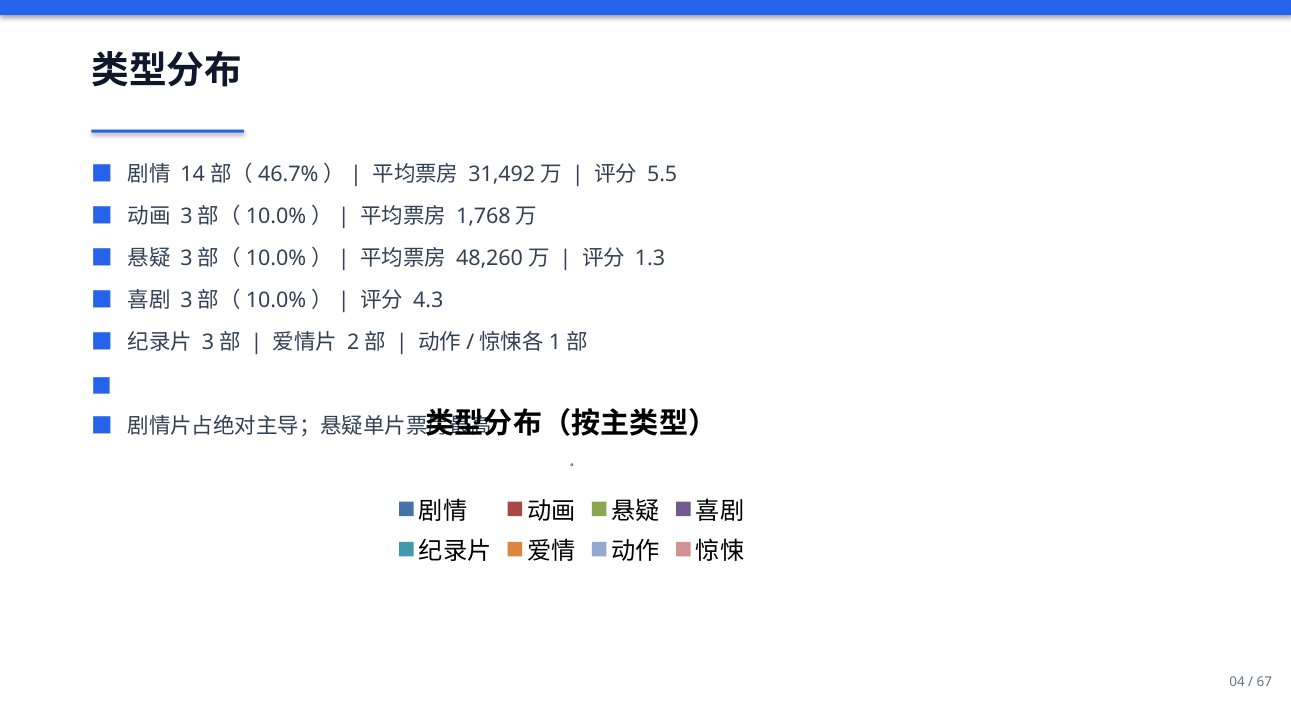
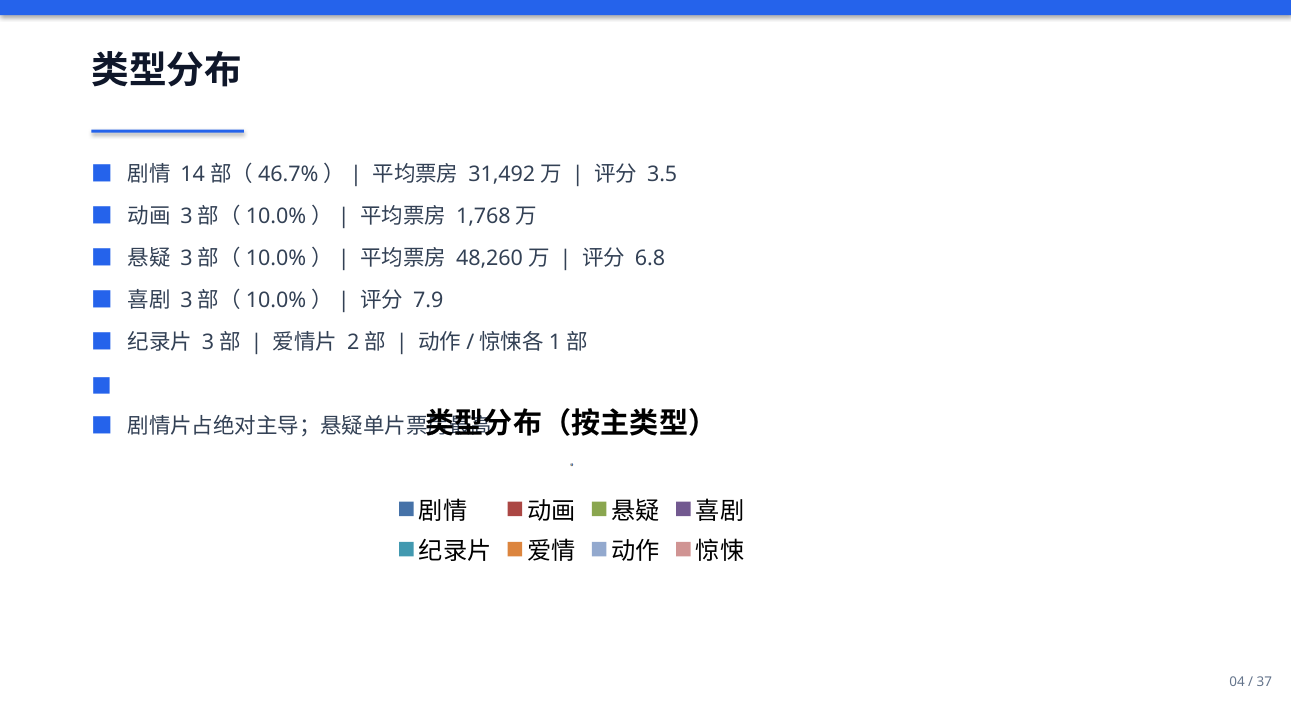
5.5: 5.5 -> 3.5 (662, 174)
1.3: 1.3 -> 6.8 (650, 258)
4.3: 4.3 -> 7.9 (428, 300)
67: 67 -> 37 (1264, 682)
